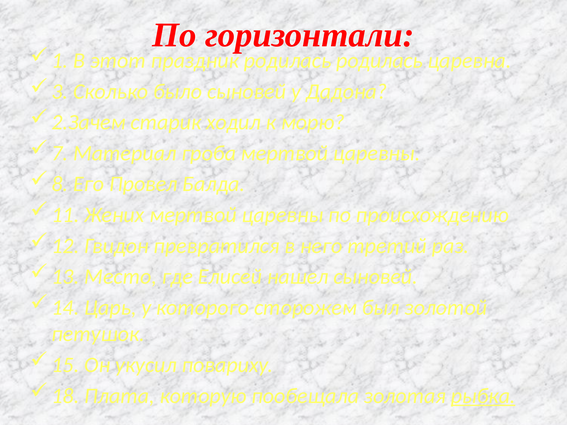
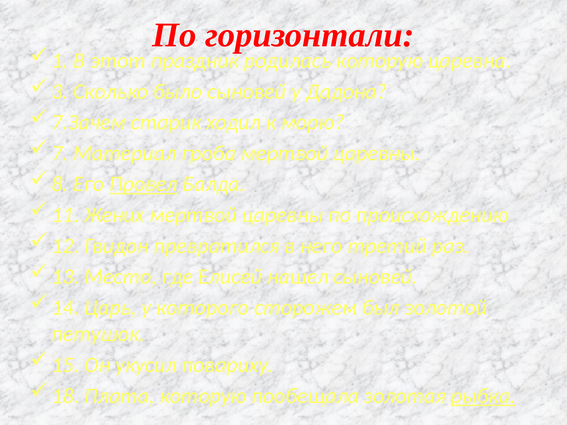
родилась родилась: родилась -> которую (380, 61)
2.Зачем: 2.Зачем -> 7.Зачем (89, 122)
Провел underline: none -> present (143, 184)
